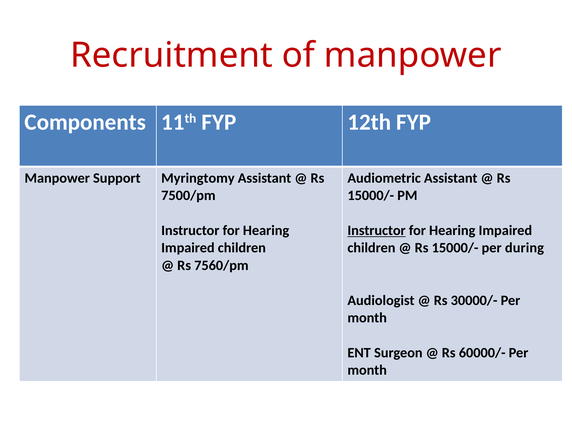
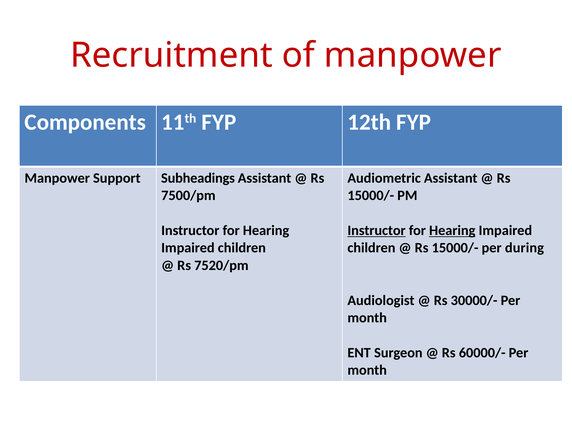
Myringtomy: Myringtomy -> Subheadings (198, 178)
Hearing underline: none -> present (452, 230)
7560/pm: 7560/pm -> 7520/pm (221, 265)
